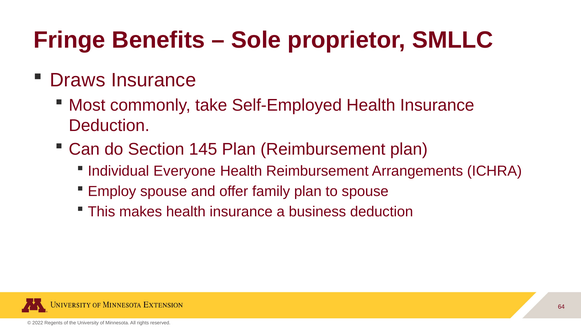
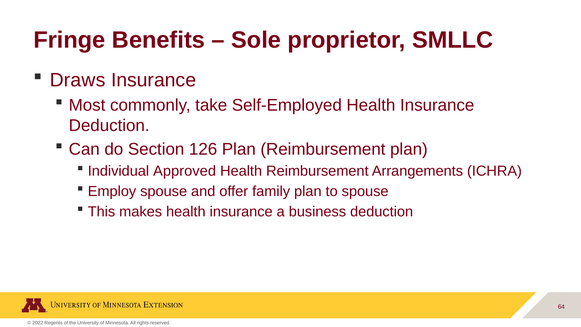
145: 145 -> 126 (203, 149)
Everyone: Everyone -> Approved (185, 171)
